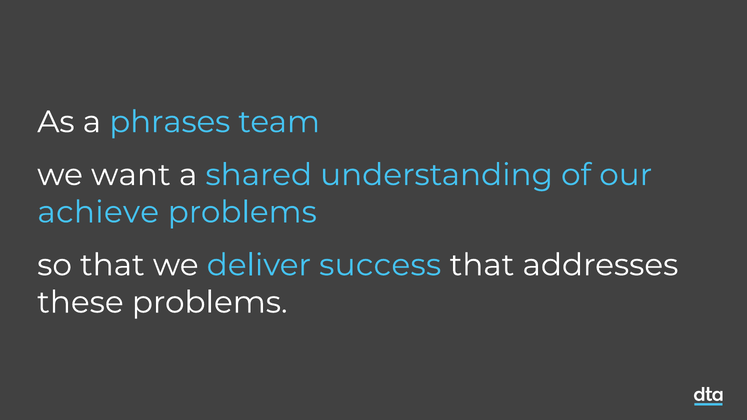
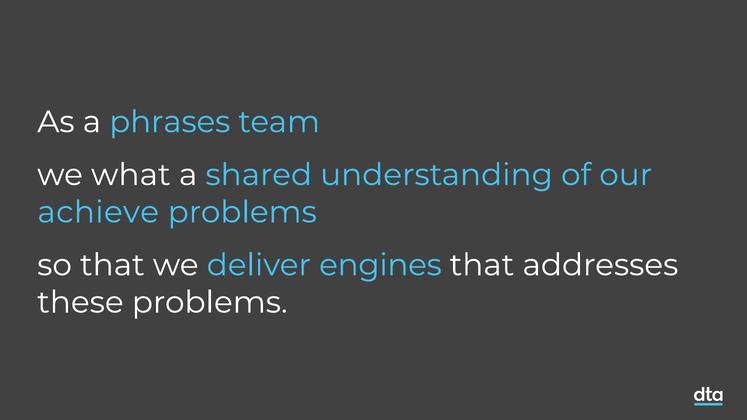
want: want -> what (131, 175)
success: success -> engines (380, 265)
